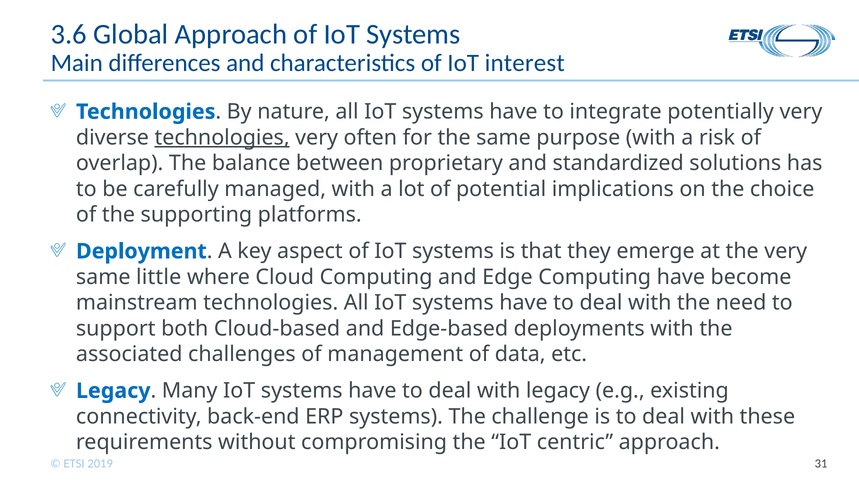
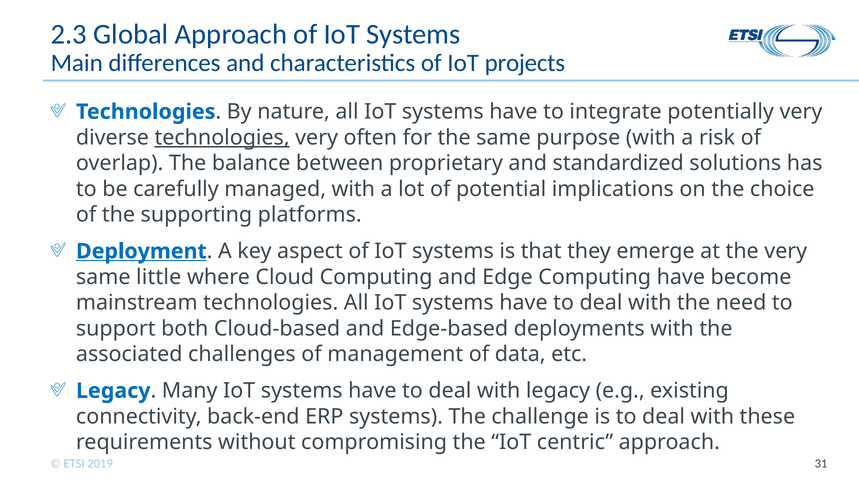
3.6: 3.6 -> 2.3 (69, 35)
interest: interest -> projects (525, 63)
Deployment underline: none -> present (141, 251)
